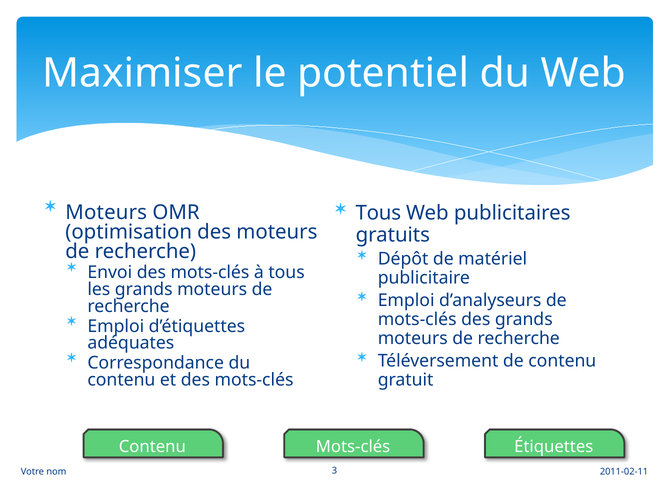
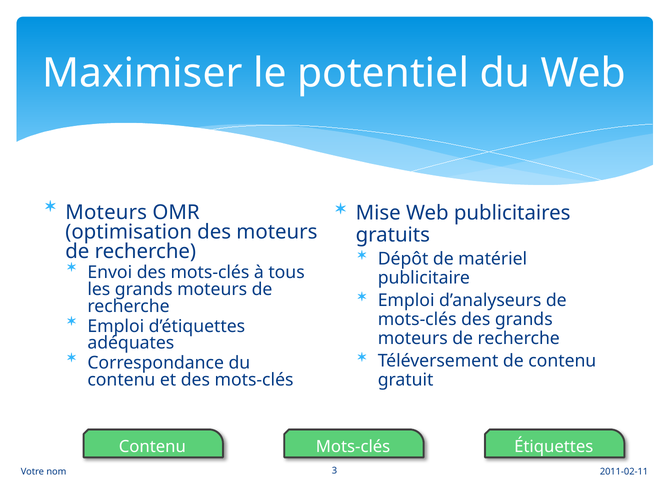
Tous: Tous -> Mise (378, 213)
